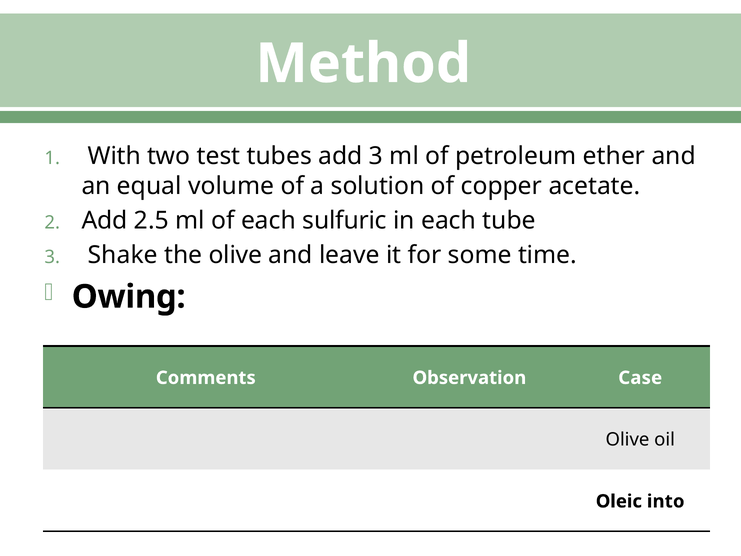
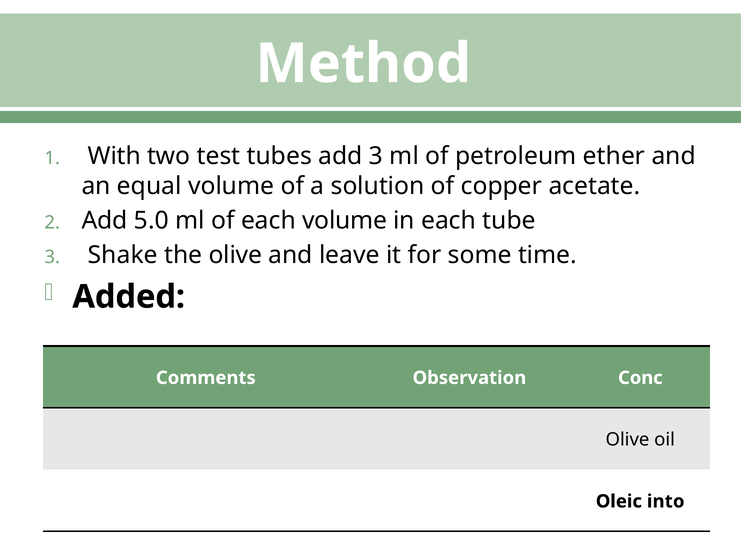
2.5: 2.5 -> 5.0 (151, 220)
each sulfuric: sulfuric -> volume (345, 220)
Owing: Owing -> Added (129, 297)
Case: Case -> Conc (640, 378)
